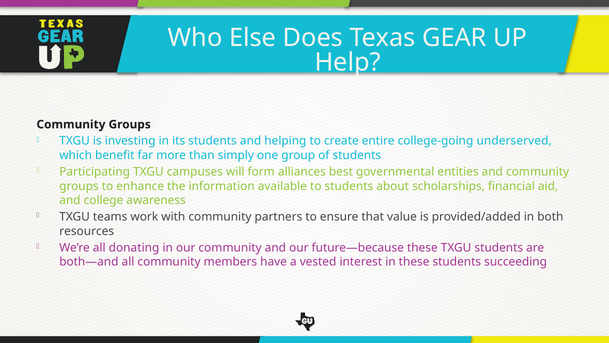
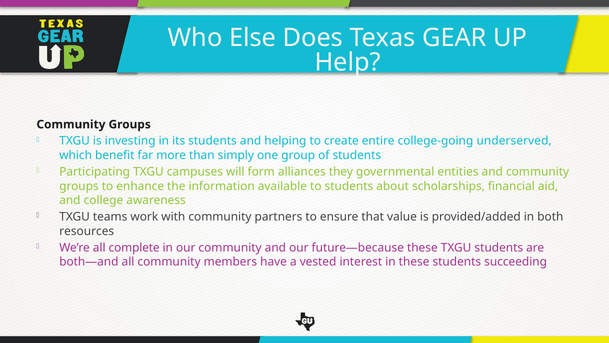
best: best -> they (341, 172)
donating: donating -> complete (134, 248)
